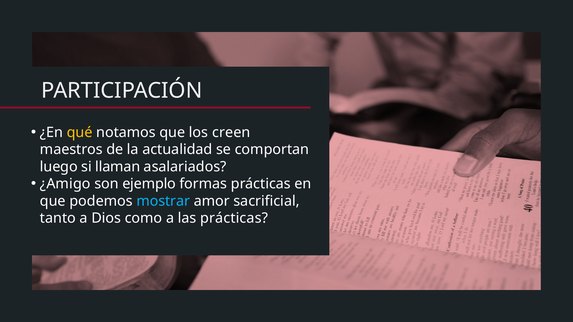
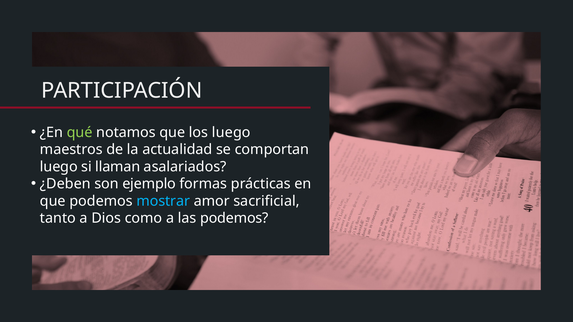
qué colour: yellow -> light green (80, 132)
los creen: creen -> luego (231, 132)
¿Amigo: ¿Amigo -> ¿Deben (65, 184)
las prácticas: prácticas -> podemos (234, 218)
